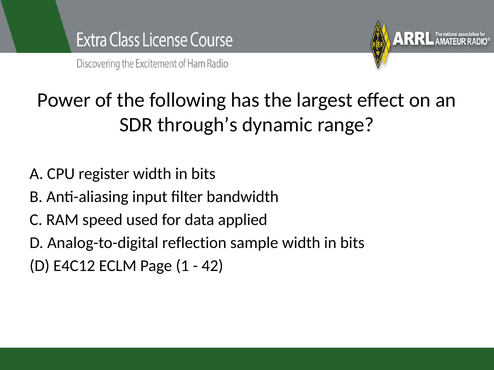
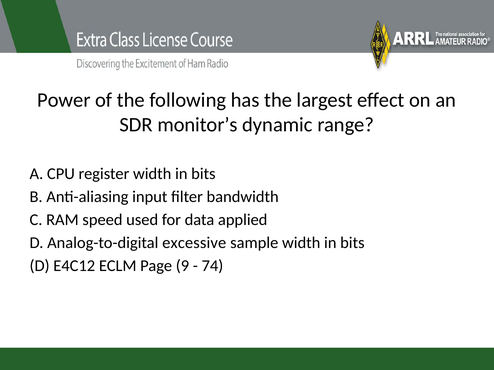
through’s: through’s -> monitor’s (197, 125)
reflection: reflection -> excessive (194, 243)
1: 1 -> 9 (182, 266)
42: 42 -> 74 (212, 266)
